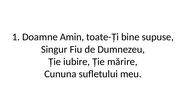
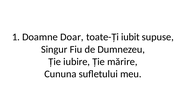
Amin: Amin -> Doar (72, 37)
bine: bine -> iubit (130, 37)
